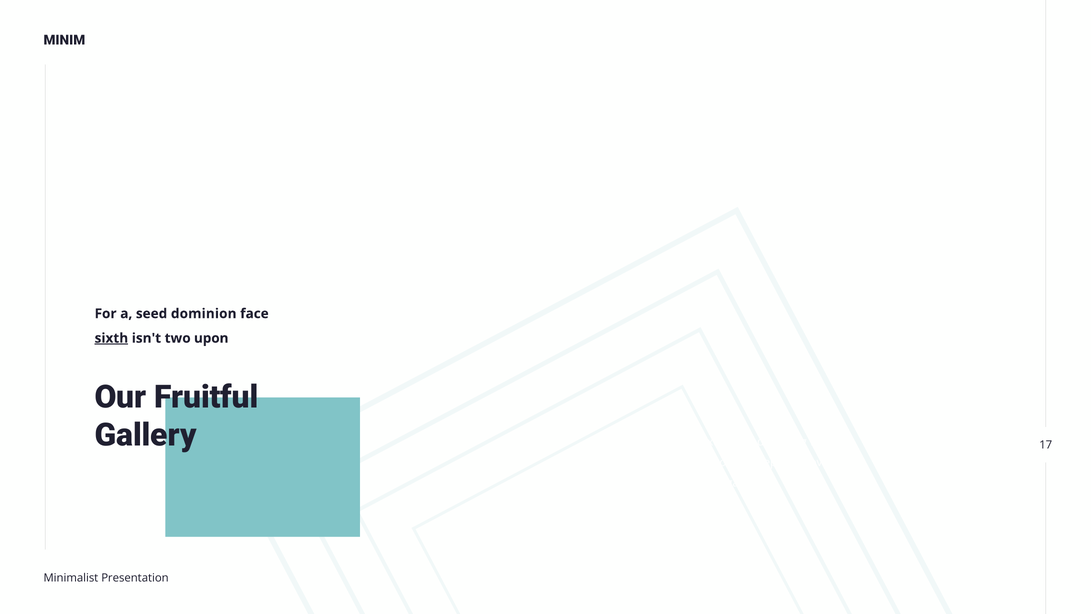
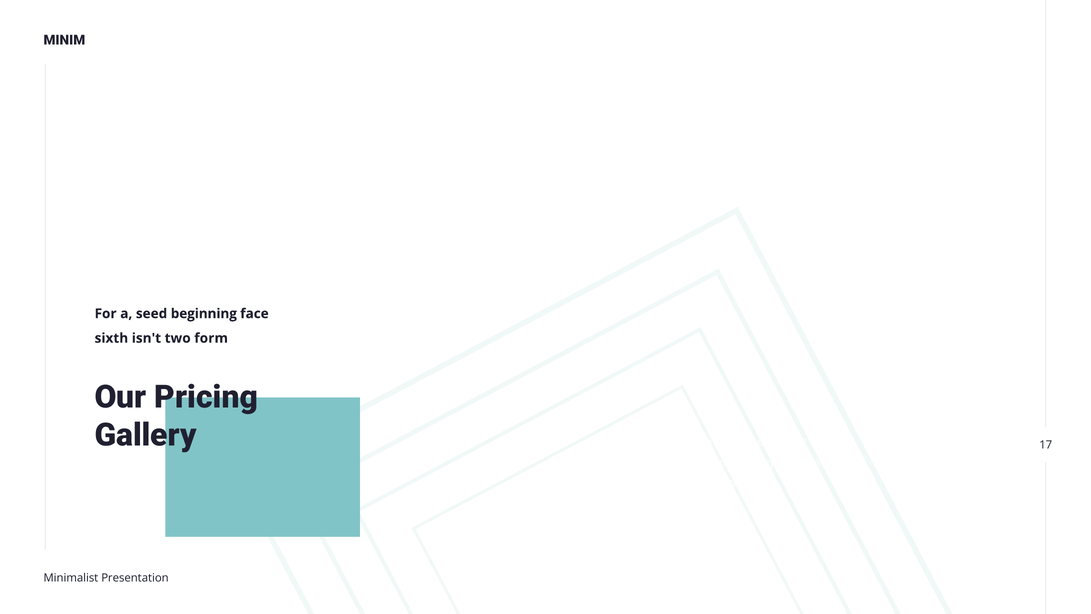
dominion: dominion -> beginning (204, 313)
sixth underline: present -> none (111, 338)
two upon: upon -> form (211, 338)
Fruitful: Fruitful -> Pricing (206, 397)
